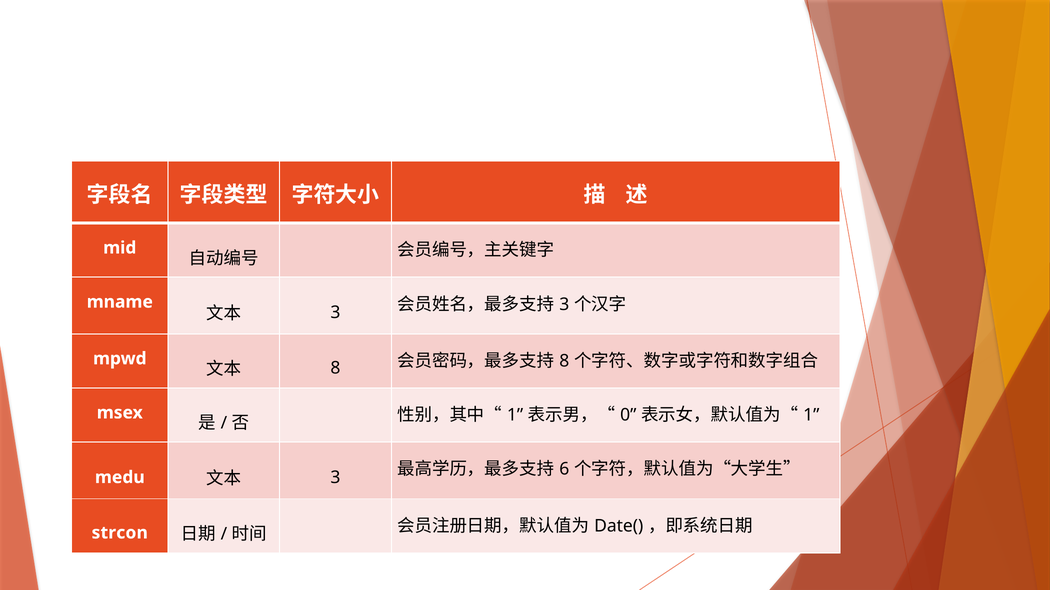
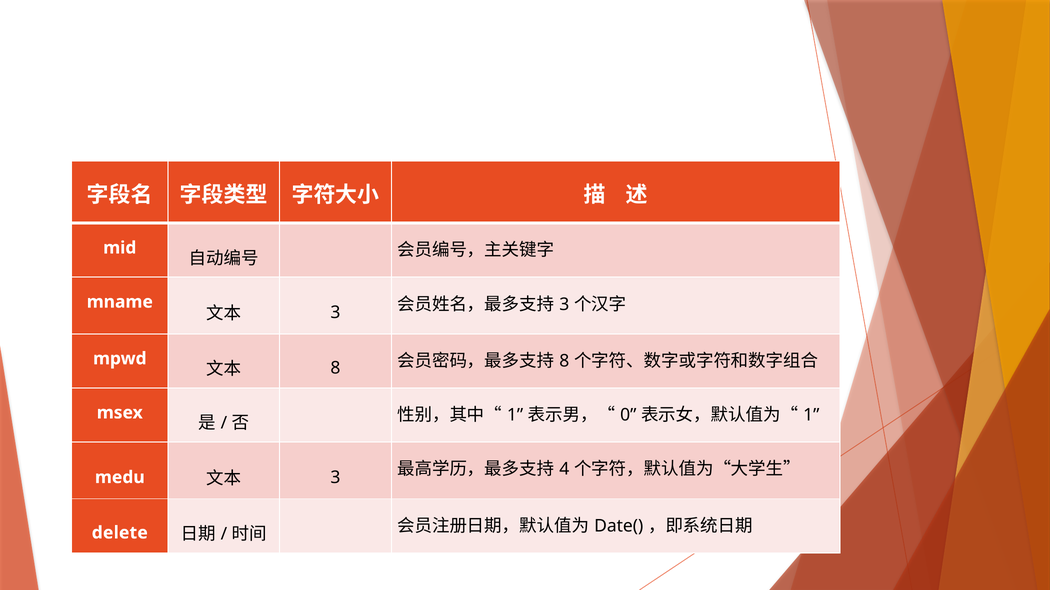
6: 6 -> 4 (564, 470)
strcon: strcon -> delete (120, 533)
